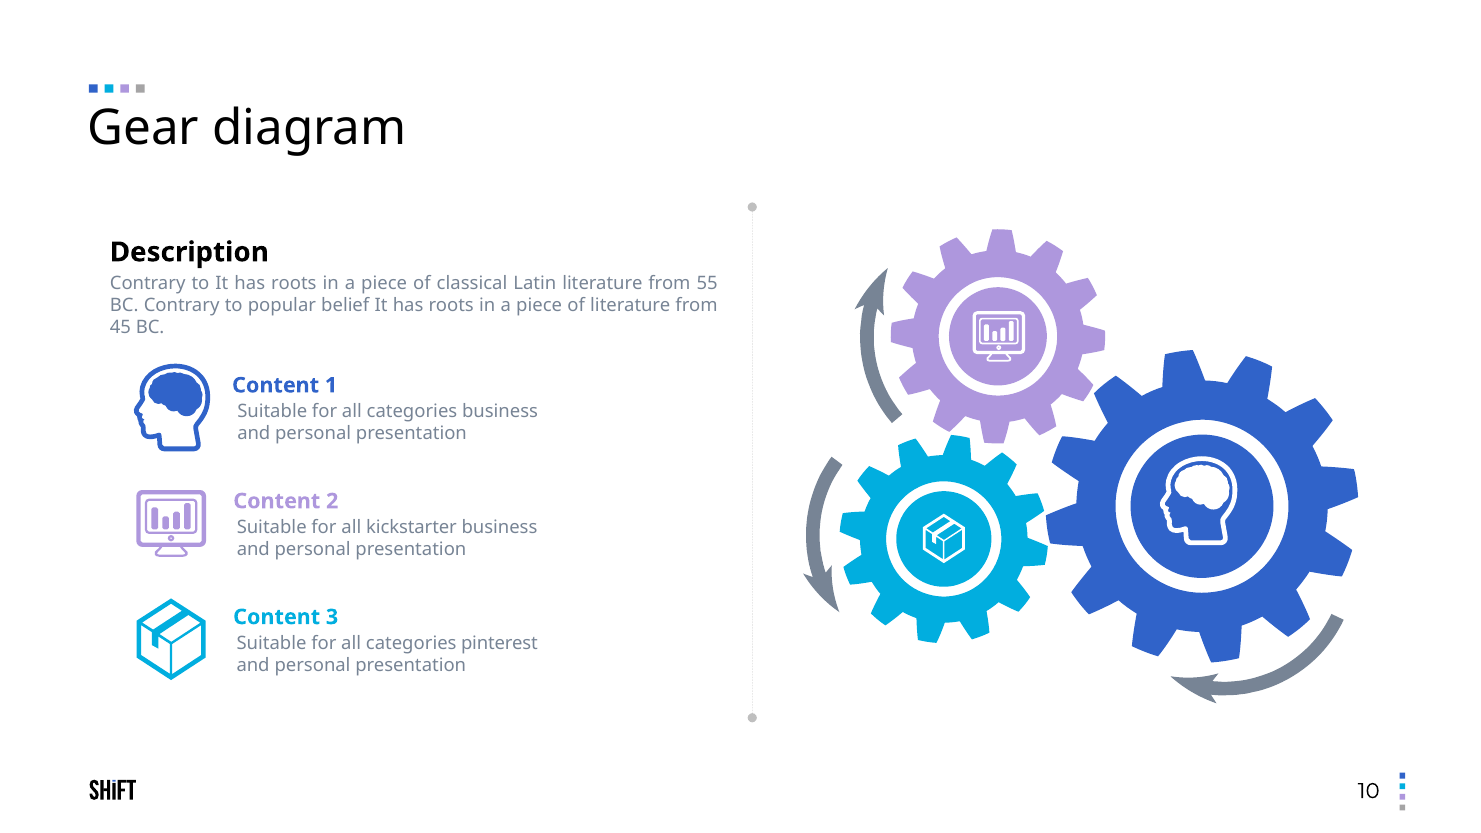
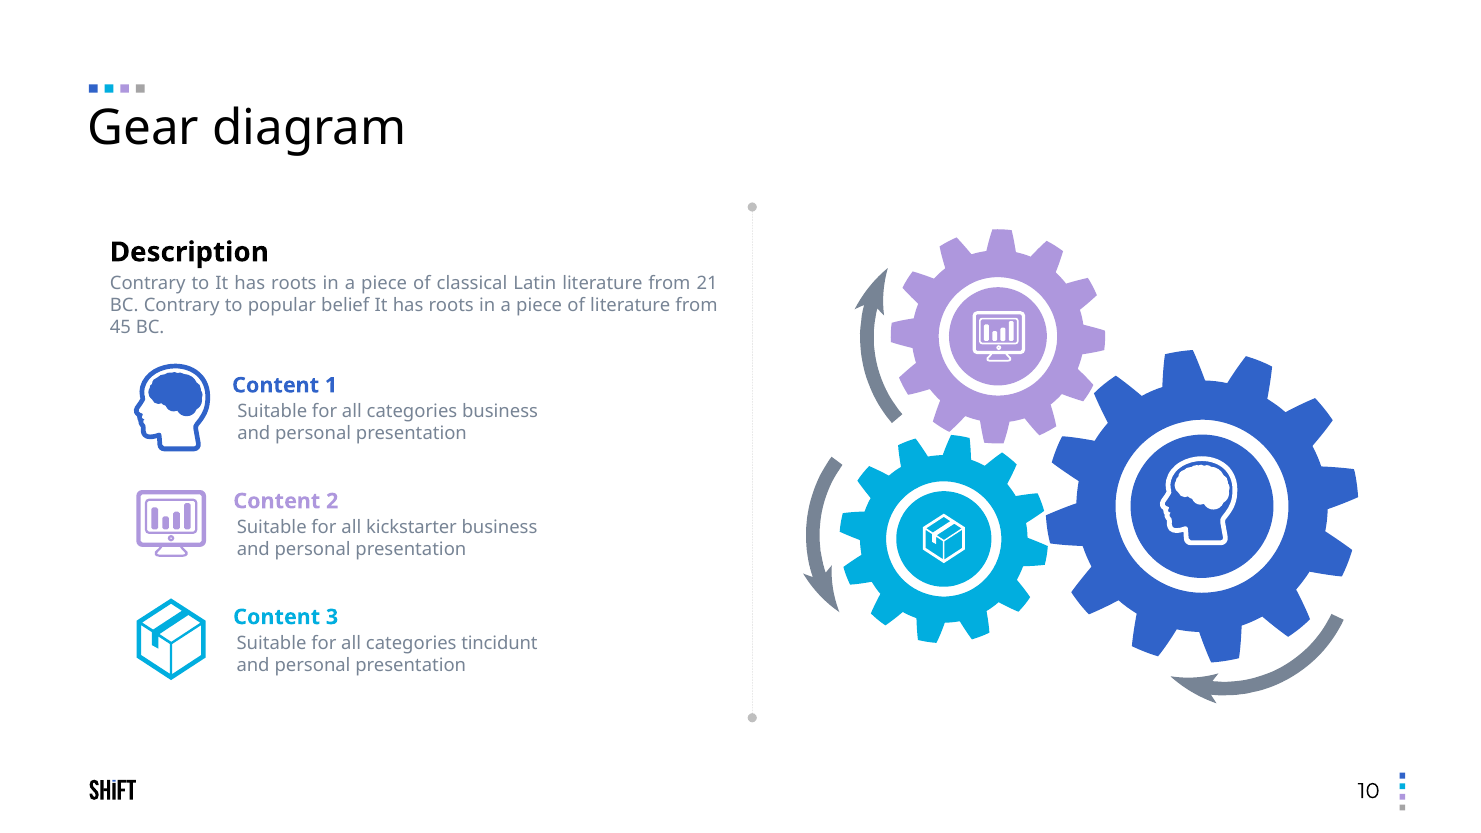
55: 55 -> 21 (707, 283)
pinterest: pinterest -> tincidunt (499, 643)
